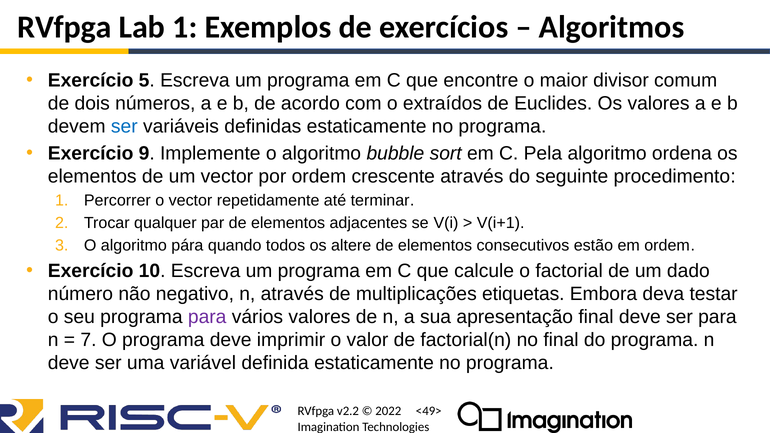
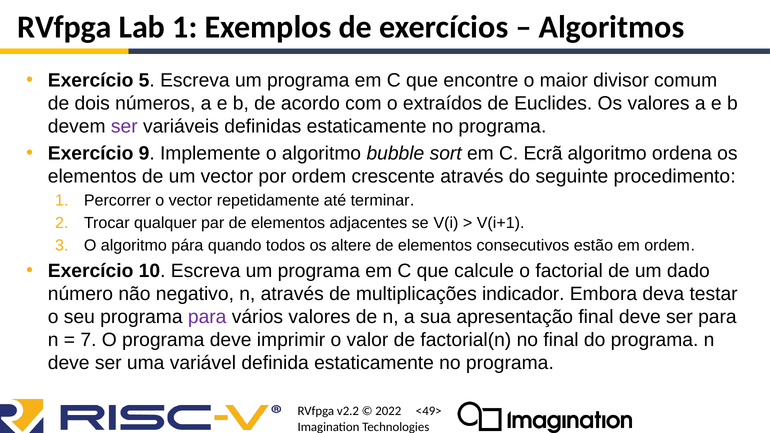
ser colour: blue -> purple (124, 126)
Pela: Pela -> Ecrã (543, 153)
etiquetas: etiquetas -> indicador (523, 294)
